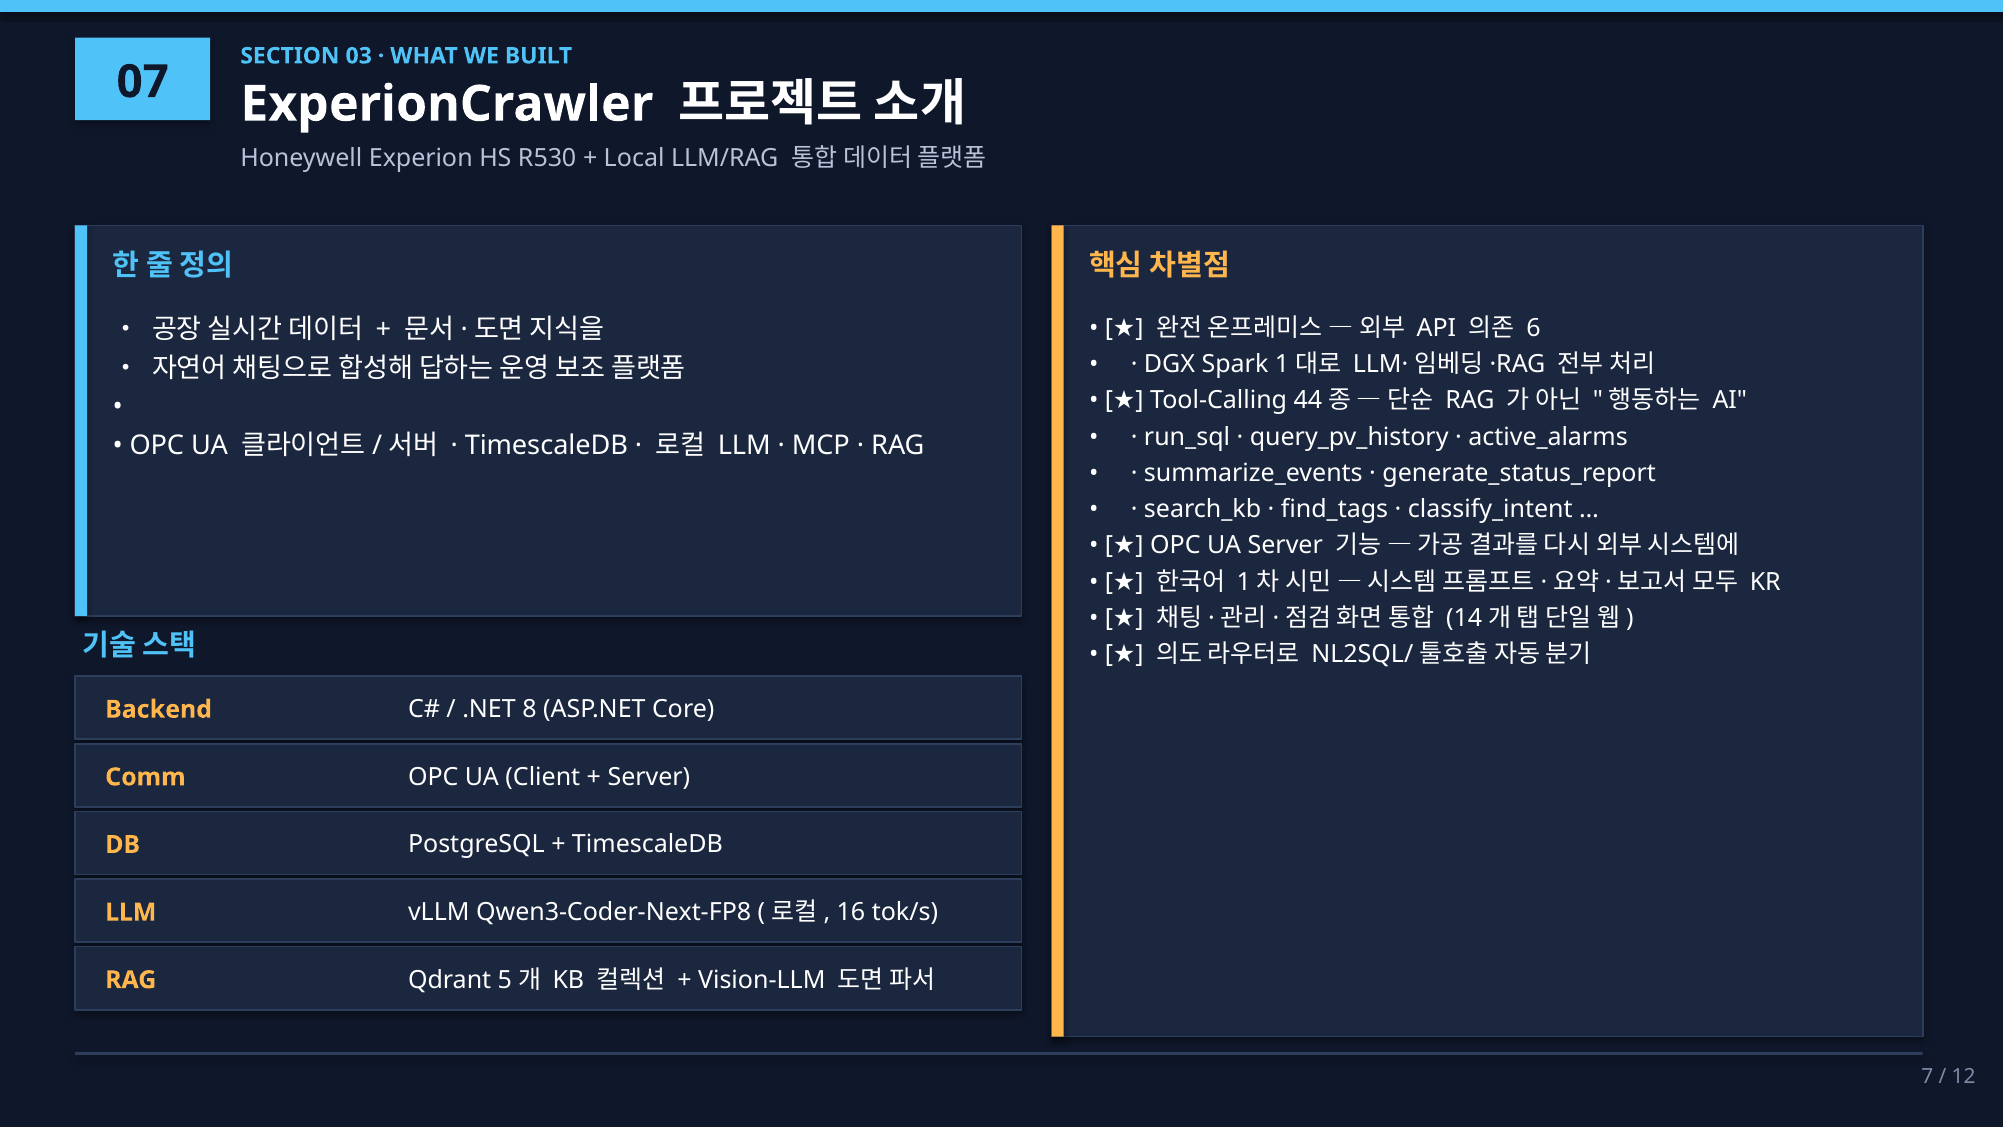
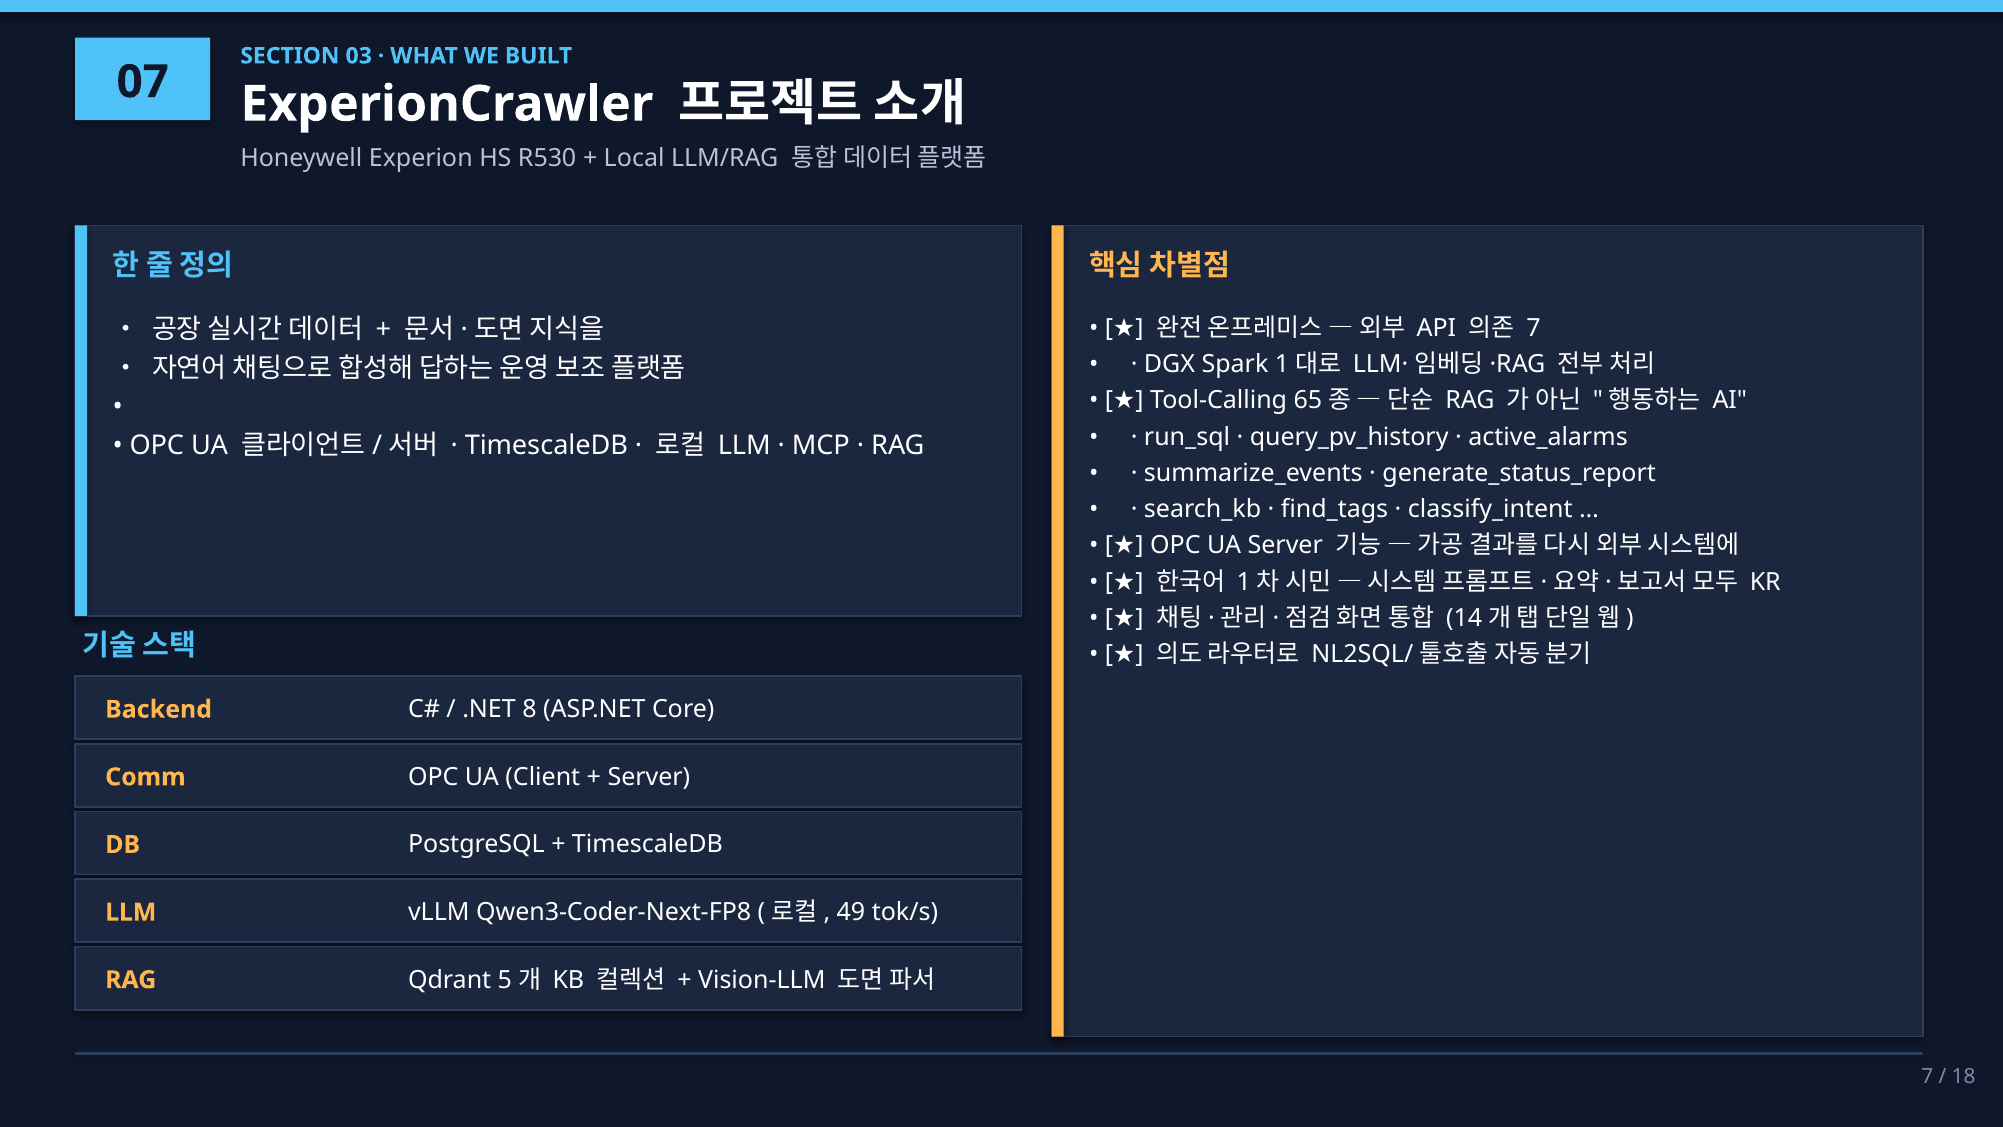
6: 6 -> 7 (1533, 328)
44: 44 -> 65 (1308, 400)
16: 16 -> 49 (851, 912)
12: 12 -> 18 (1964, 1076)
